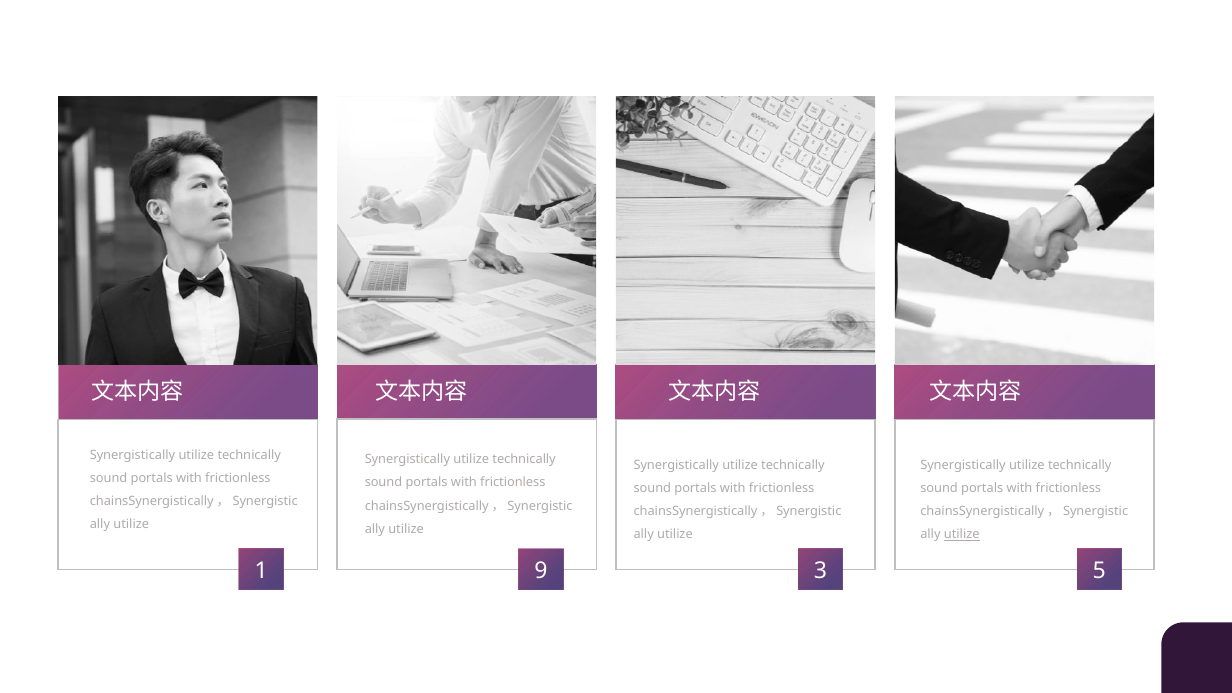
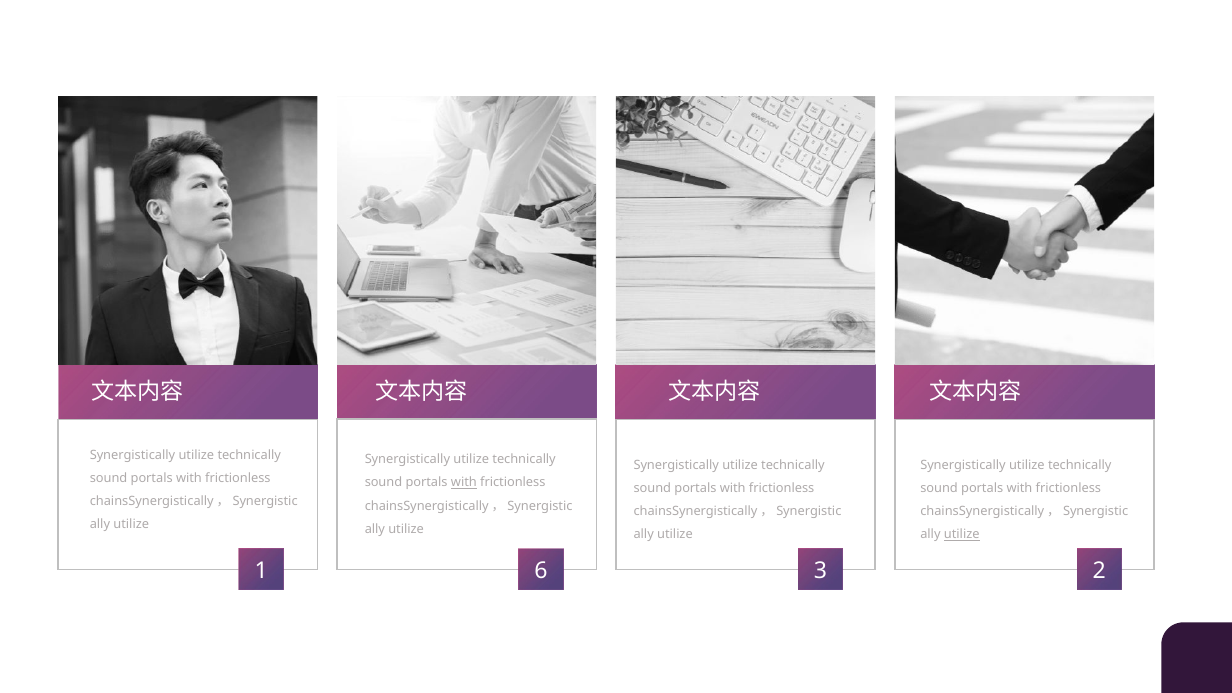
with underline: none -> present (464, 483)
9: 9 -> 6 (541, 571)
5: 5 -> 2 (1099, 571)
